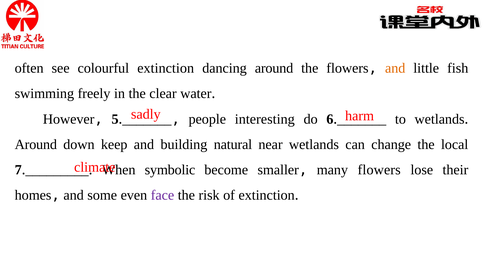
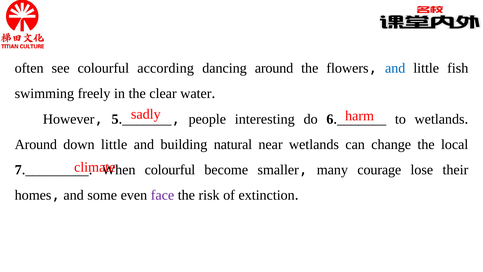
colourful extinction: extinction -> according (166, 68)
and colour: orange -> blue (395, 68)
down keep: keep -> little (114, 144)
When symbolic: symbolic -> colourful (170, 170)
many flowers: flowers -> courage (379, 170)
